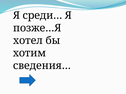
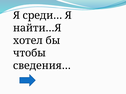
позже…Я: позже…Я -> найти…Я (37, 28)
хотим: хотим -> чтобы (29, 53)
